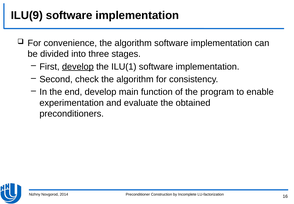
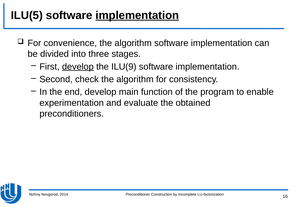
ILU(9: ILU(9 -> ILU(5 (27, 15)
implementation underline: none -> present (137, 15)
ILU(1: ILU(1 -> ILU(9 (124, 66)
